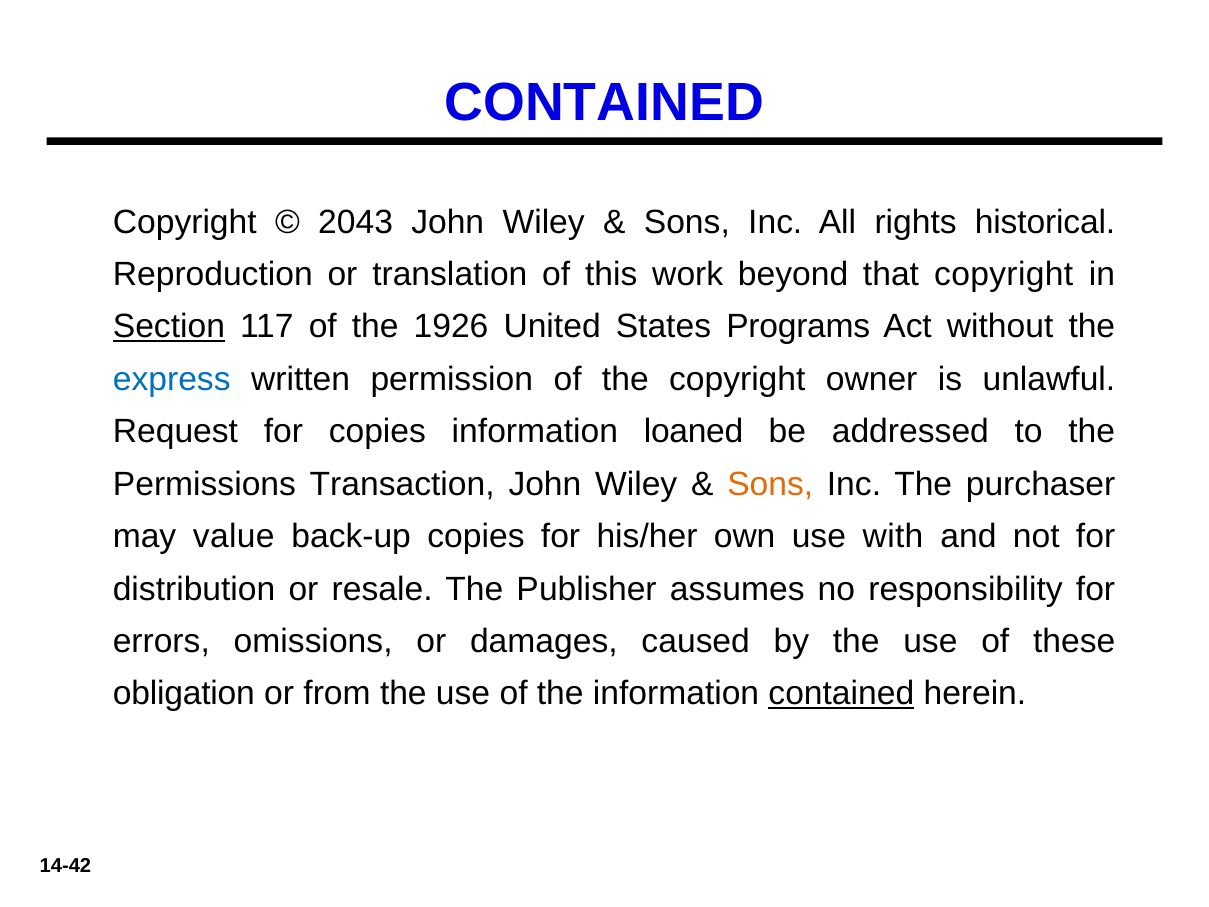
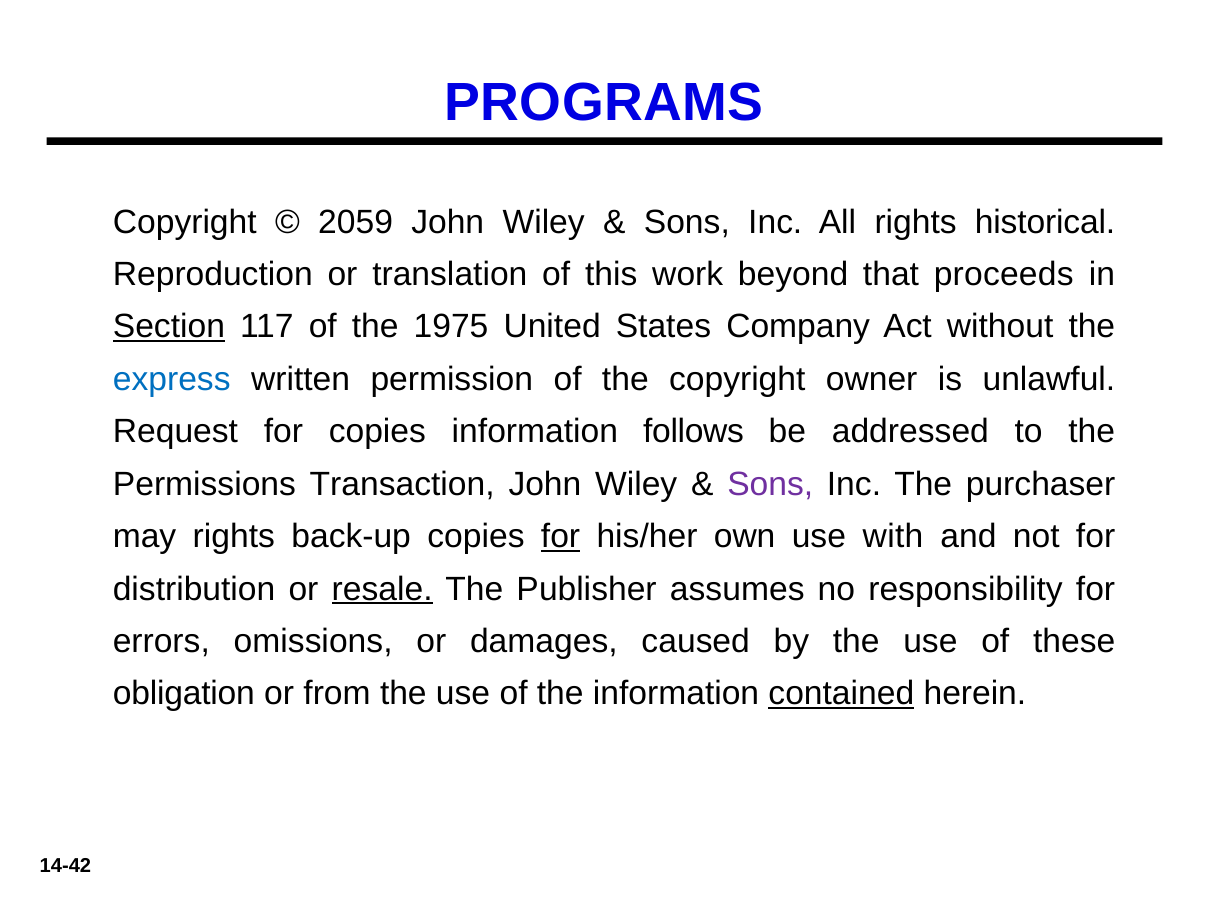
CONTAINED: CONTAINED -> PROGRAMS (604, 102)
2043: 2043 -> 2059 (356, 222)
that copyright: copyright -> proceeds (1004, 274)
1926: 1926 -> 1975 (451, 327)
Programs: Programs -> Company (798, 327)
loaned: loaned -> follows (694, 432)
Sons colour: orange -> purple (770, 484)
may value: value -> rights (234, 536)
for underline: none -> present (561, 536)
resale underline: none -> present (382, 589)
